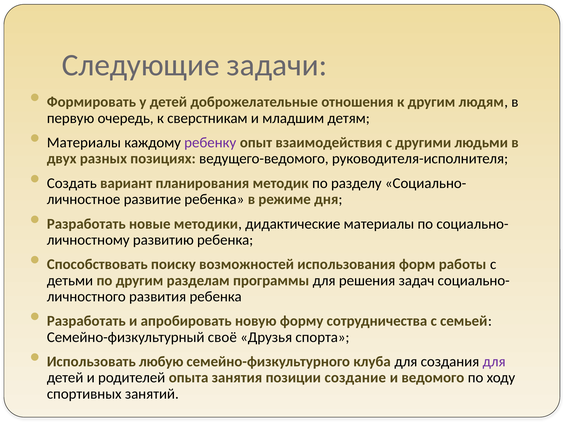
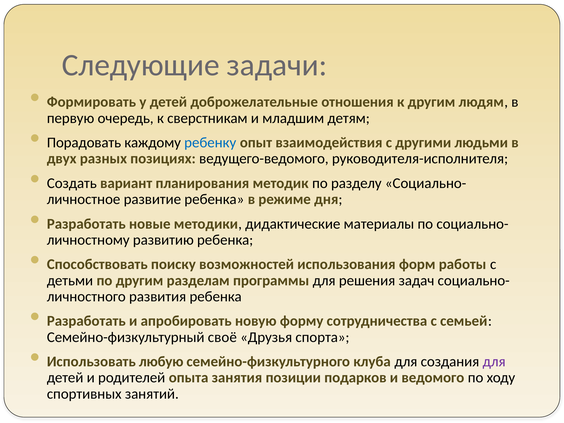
Материалы: Материалы -> Порадовать (84, 143)
ребенку colour: purple -> blue (210, 143)
создание: создание -> подарков (355, 378)
